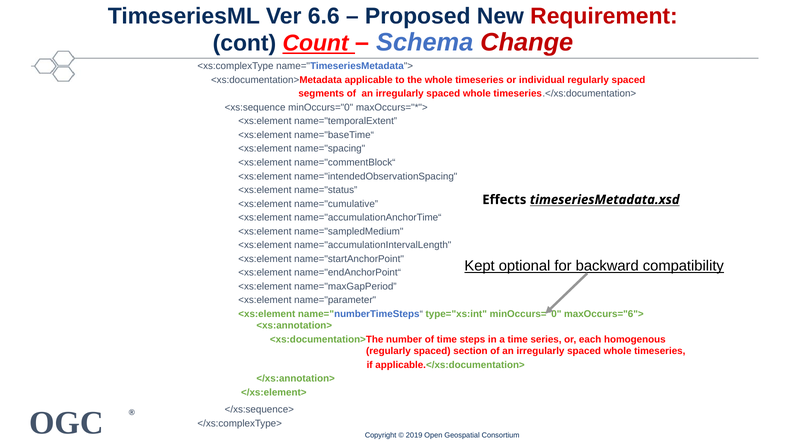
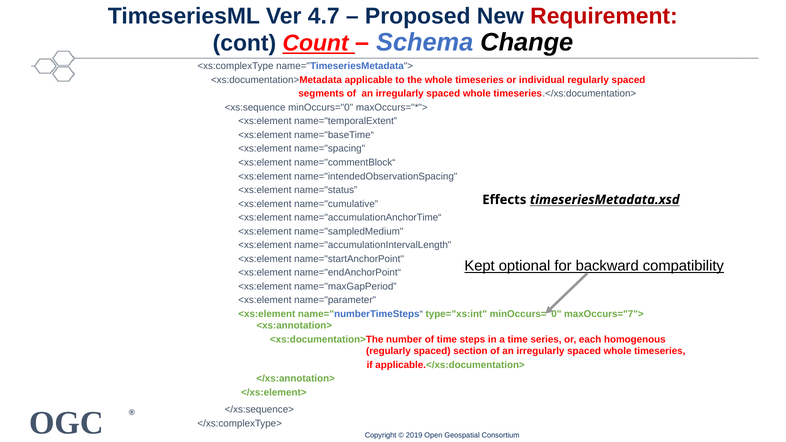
6.6: 6.6 -> 4.7 (324, 16)
Change colour: red -> black (527, 42)
maxOccurs="6">: maxOccurs="6"> -> maxOccurs="7"> (604, 314)
